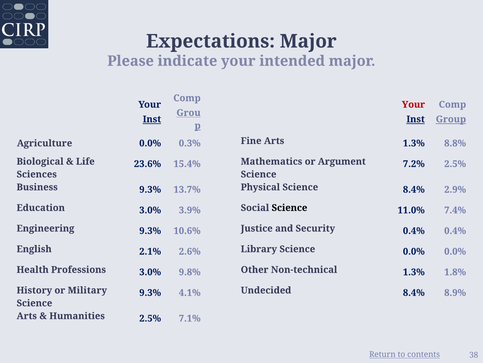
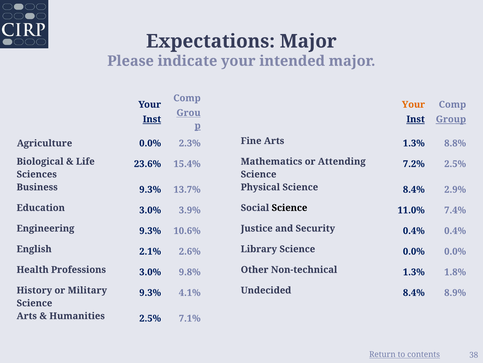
Your colour: red -> orange (413, 104)
0.3%: 0.3% -> 2.3% (190, 143)
Argument: Argument -> Attending (342, 161)
